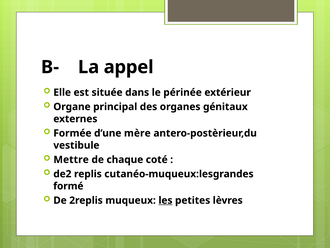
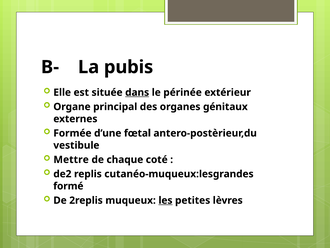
appel: appel -> pubis (129, 67)
dans underline: none -> present (137, 92)
mère: mère -> fœtal (137, 133)
